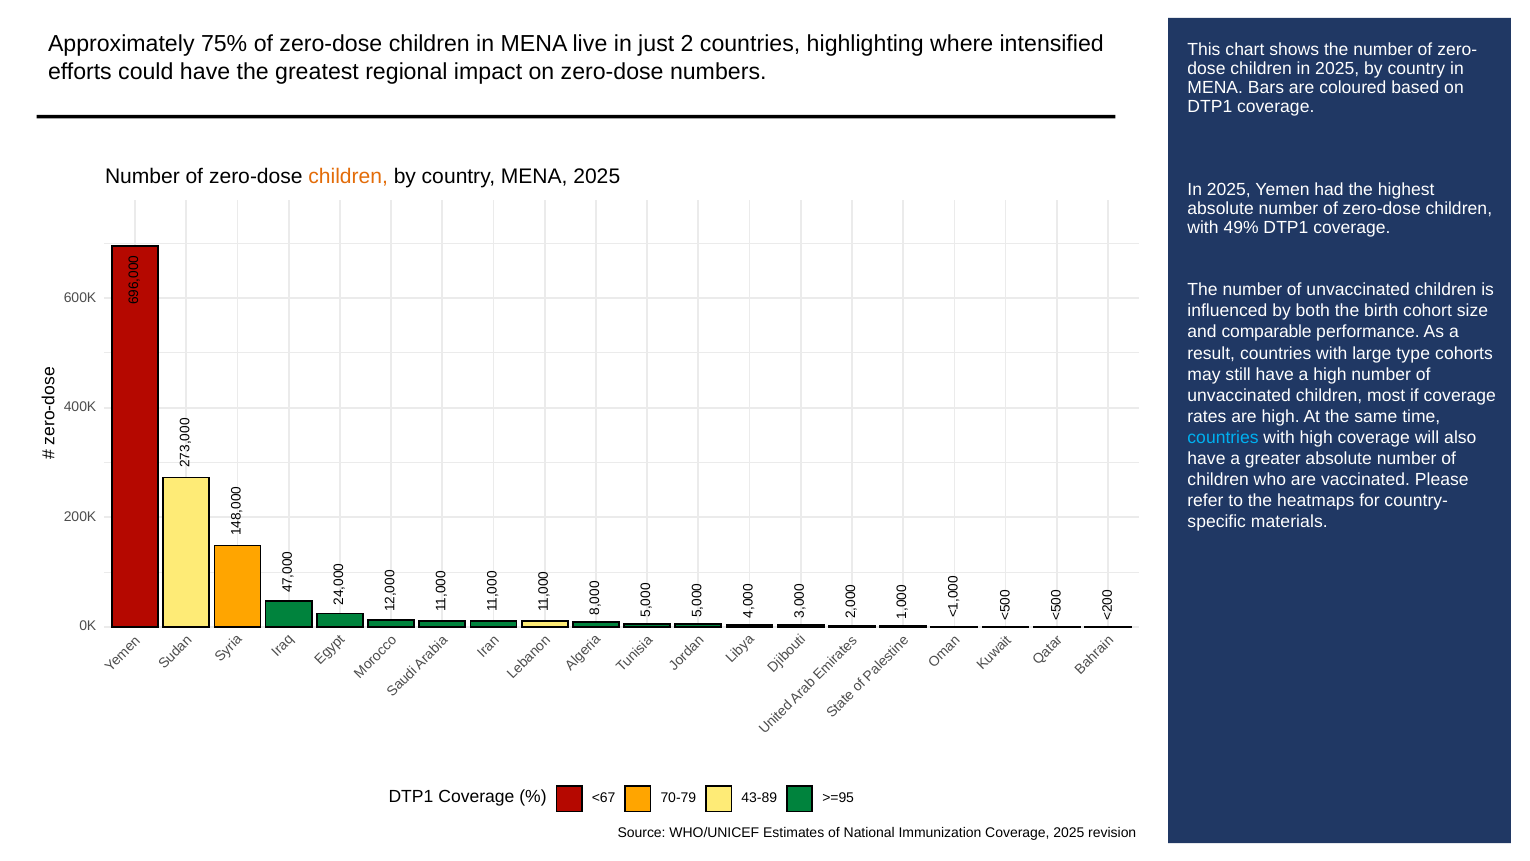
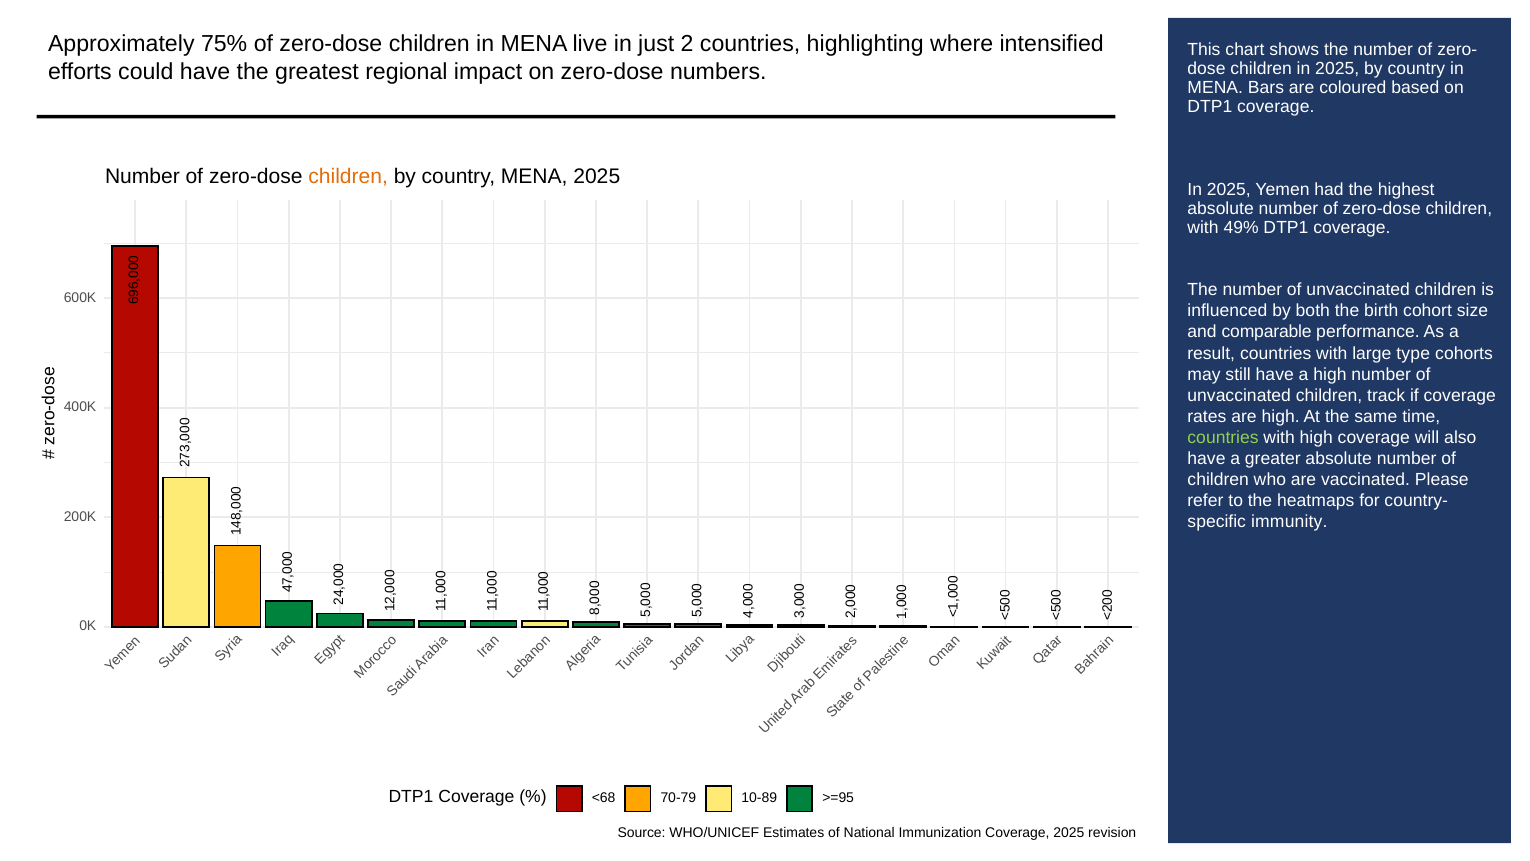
most: most -> track (1386, 395)
countries colour: light blue -> light green (1223, 437)
materials: materials -> immunity (1289, 522)
<67: <67 -> <68 (604, 798)
43-89: 43-89 -> 10-89 (759, 798)
